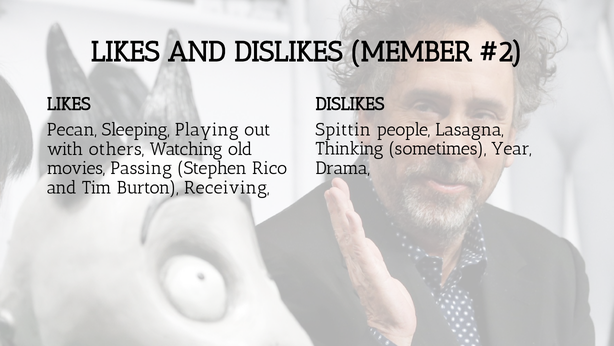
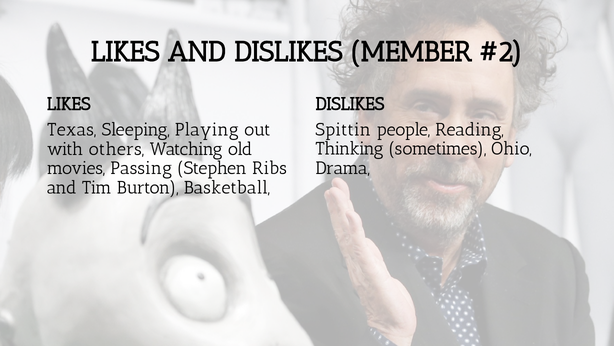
Lasagna: Lasagna -> Reading (469, 129)
Pecan: Pecan -> Texas (72, 130)
Year: Year -> Ohio (511, 149)
Rico: Rico -> Ribs (269, 168)
Receiving: Receiving -> Basketball (227, 188)
